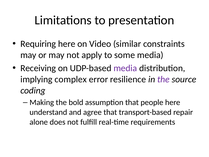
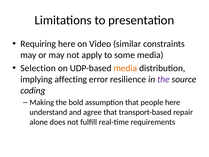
Receiving: Receiving -> Selection (38, 68)
media colour: purple -> orange (125, 68)
complex: complex -> affecting (71, 79)
